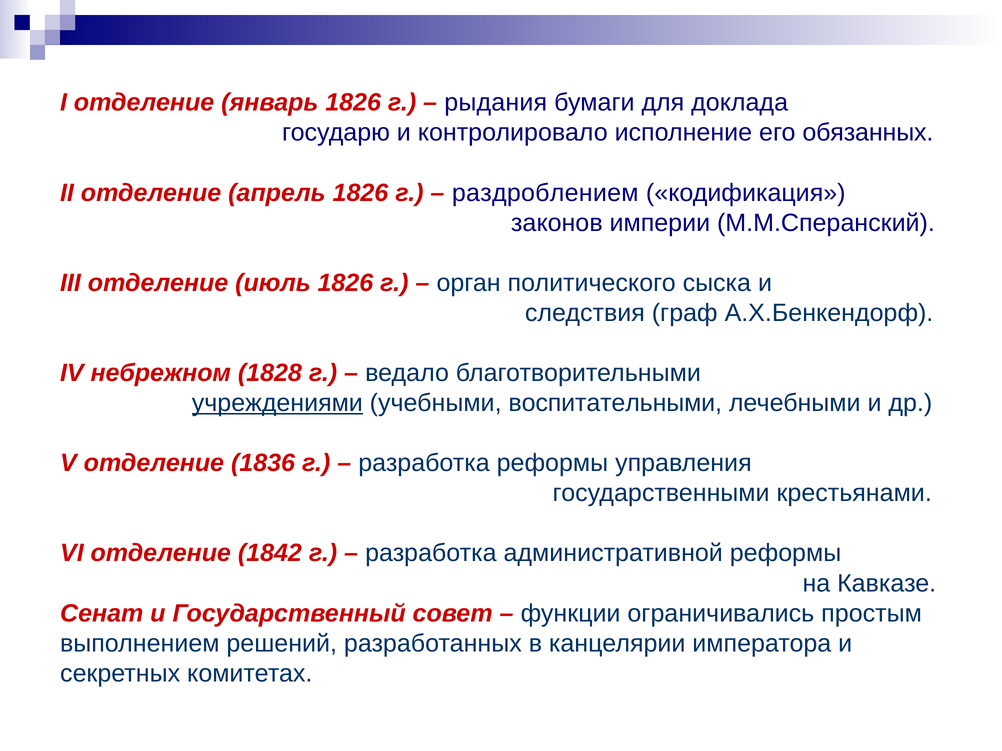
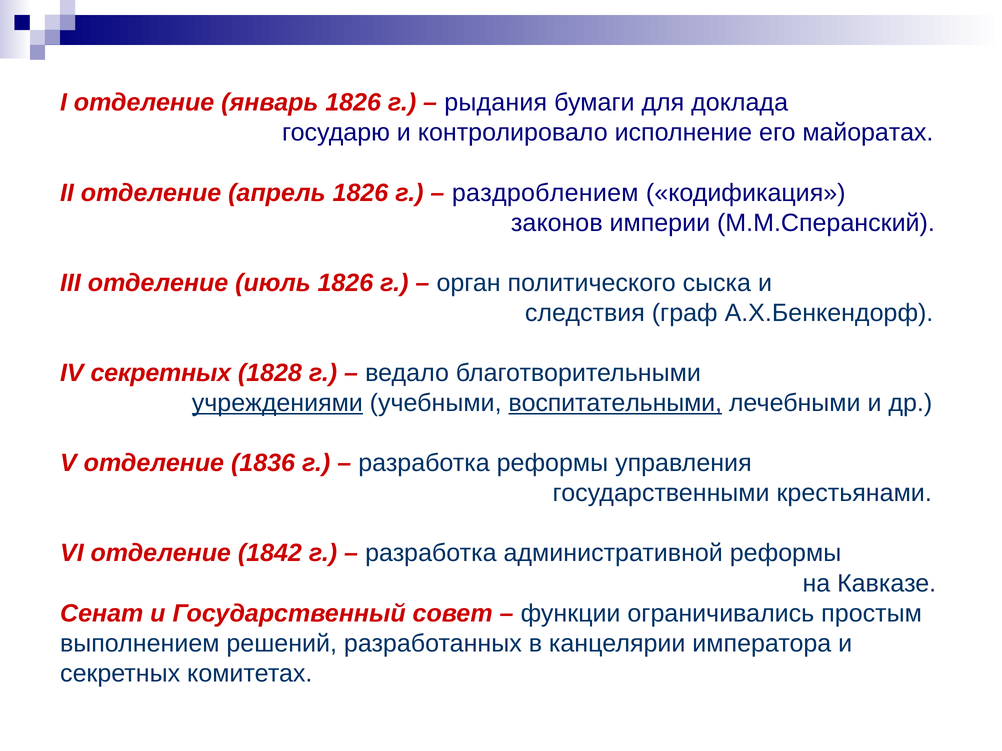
обязанных: обязанных -> майоратах (868, 133)
IV небрежном: небрежном -> секретных (161, 373)
воспитательными underline: none -> present (615, 403)
